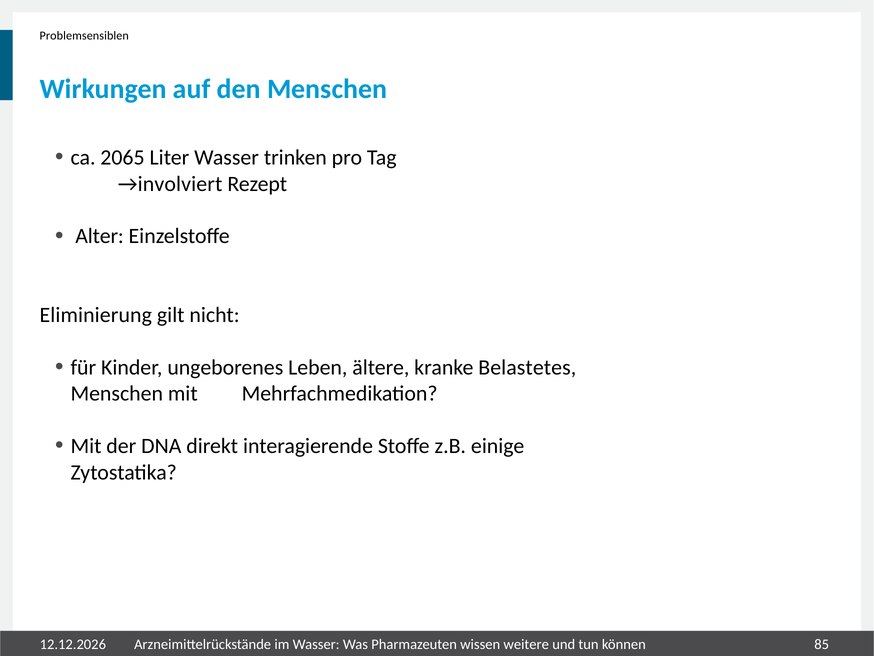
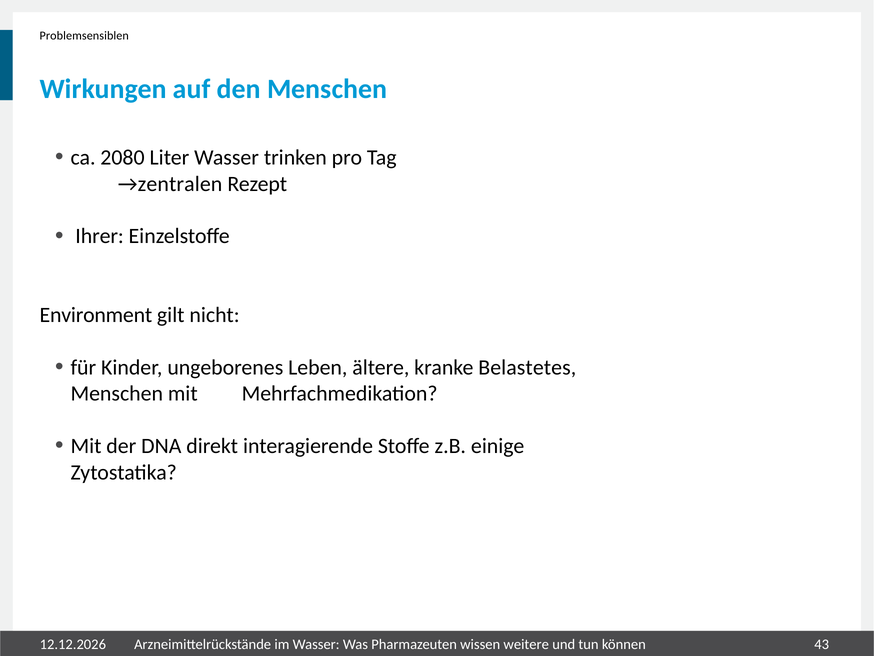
2065: 2065 -> 2080 (122, 157)
→involviert: →involviert -> →zentralen (170, 184)
Alter: Alter -> Ihrer (100, 236)
Eliminierung: Eliminierung -> Environment (96, 315)
85: 85 -> 43 (822, 644)
